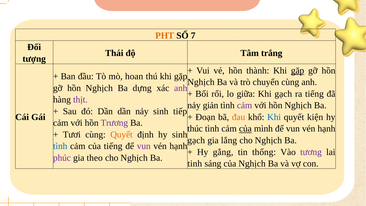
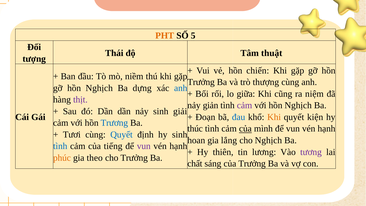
7: 7 -> 5 (193, 36)
trắng: trắng -> thuật (272, 53)
thành: thành -> chiến (258, 70)
gặp underline: present -> none (298, 70)
hoan: hoan -> niềm (134, 76)
Nghịch: Nghịch -> Trưởng (201, 82)
chuyển: chuyển -> thượng (266, 82)
anh colour: purple -> blue (181, 88)
Khi gạch: gạch -> cũng (283, 94)
ra tiếng: tiếng -> niệm (314, 94)
tiếp: tiếp -> giải (180, 111)
đau colour: orange -> blue (239, 117)
Khi colour: blue -> orange (274, 117)
Trương colour: purple -> blue (114, 123)
Quyết colour: orange -> blue (121, 134)
gạch: gạch -> hoan (196, 140)
gắng: gắng -> thiên (223, 152)
thống: thống -> lương (264, 152)
phúc colour: purple -> orange (62, 158)
Nghịch: Nghịch -> Trưởng (134, 158)
tinh: tinh -> chất (195, 164)
của Nghịch: Nghịch -> Trưởng (252, 164)
